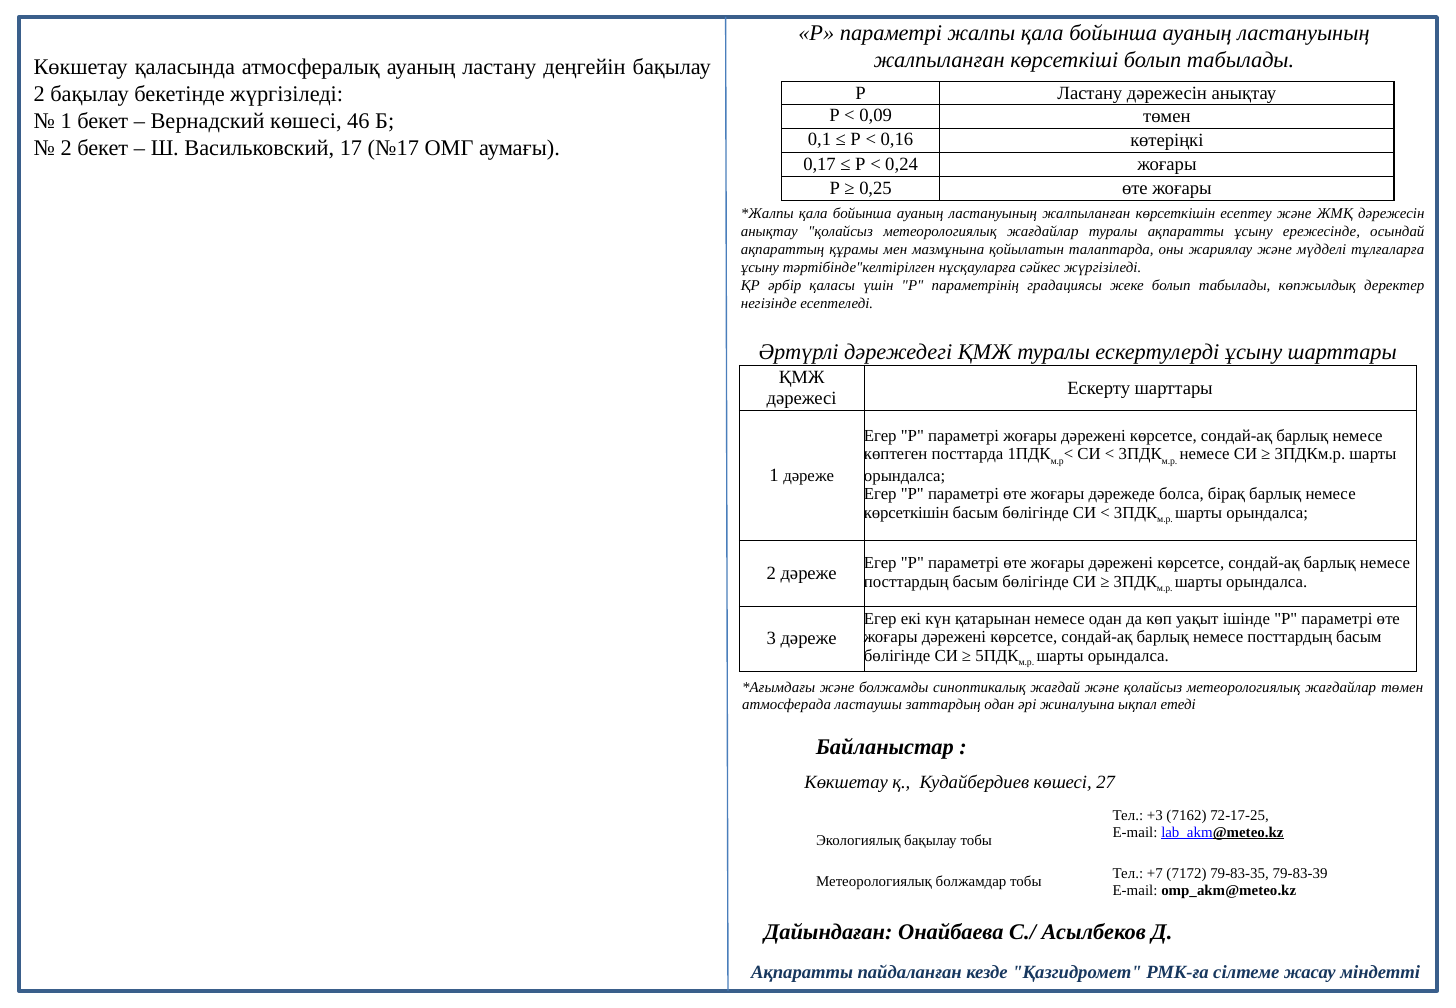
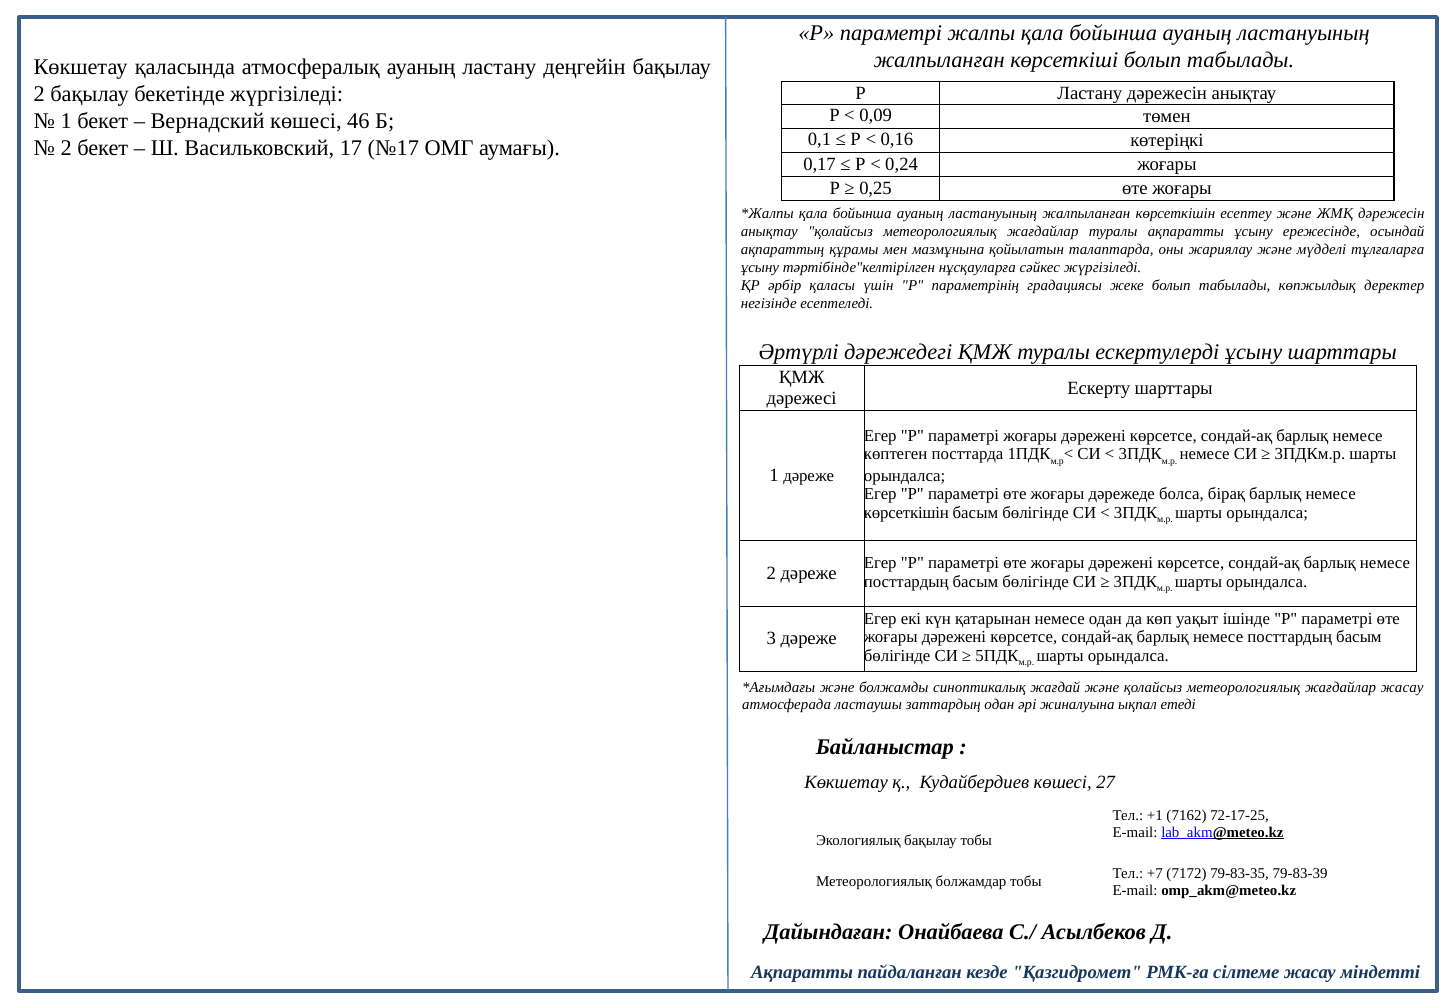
жағдайлар төмен: төмен -> жасау (1402, 687)
+3: +3 -> +1 (1155, 816)
